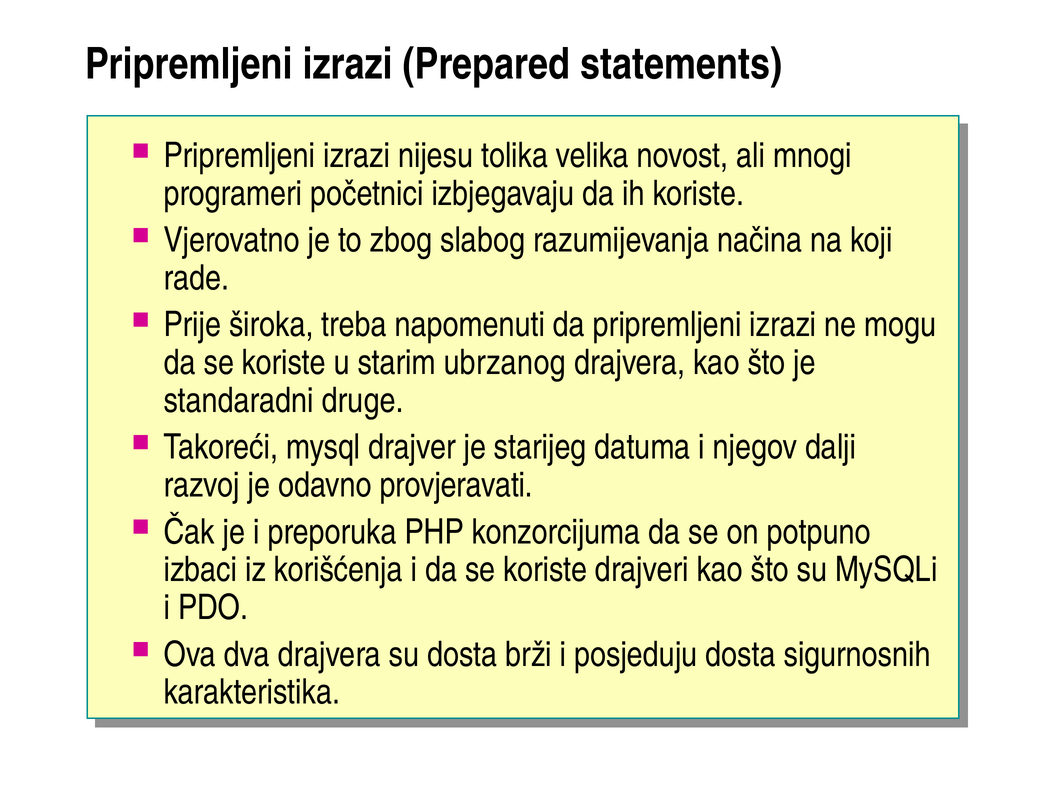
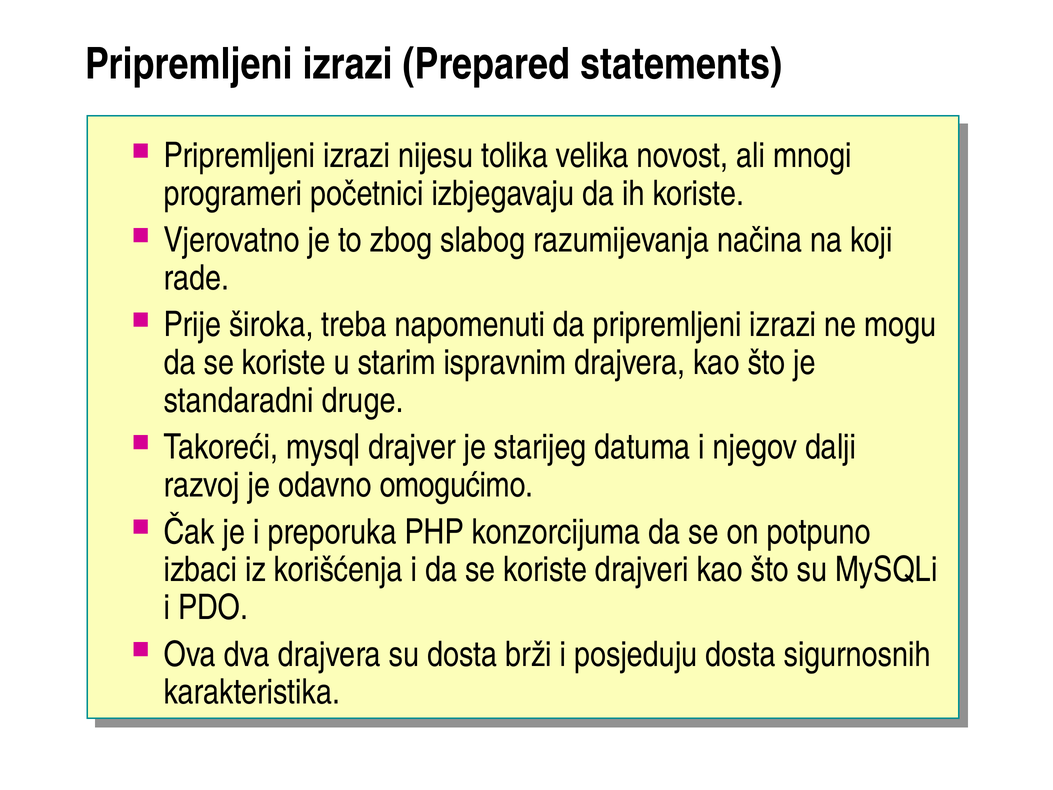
ubrzanog: ubrzanog -> ispravnim (505, 363)
provjeravati: provjeravati -> omogućimo (456, 485)
